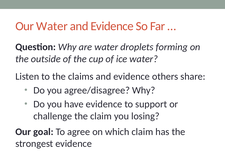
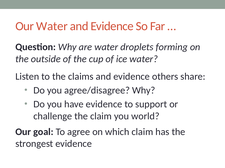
losing: losing -> world (145, 117)
